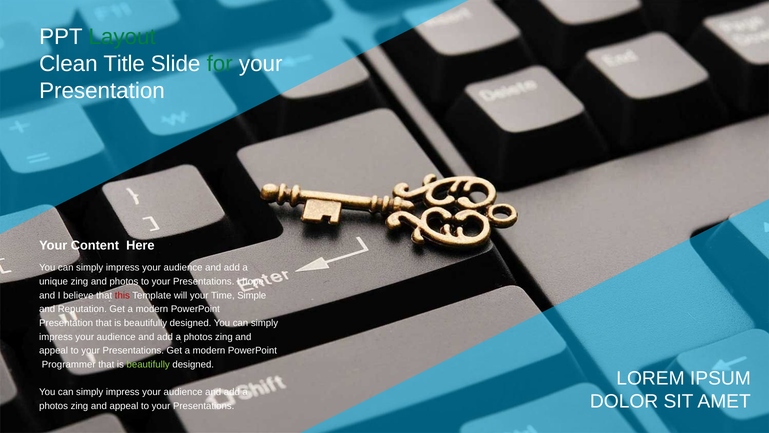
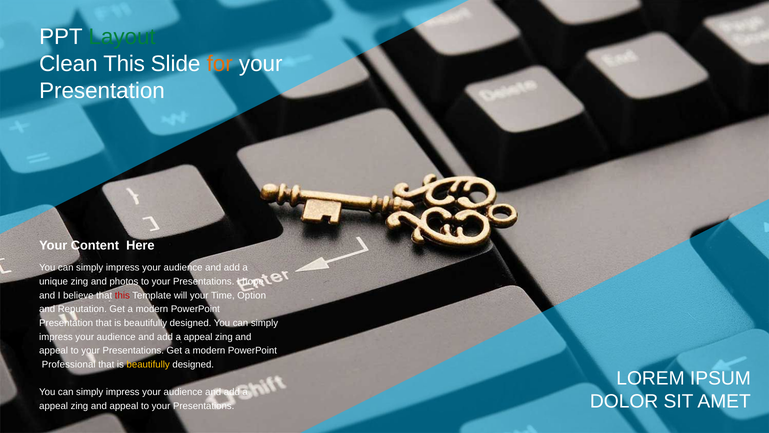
Clean Title: Title -> This (124, 64)
for colour: green -> orange (220, 64)
Simple: Simple -> Option (252, 295)
photos: photos -> appeal (198, 337)
Programmer: Programmer -> Professional (69, 364)
beautifully colour: light green -> yellow (148, 364)
photos: photos -> appeal (54, 406)
